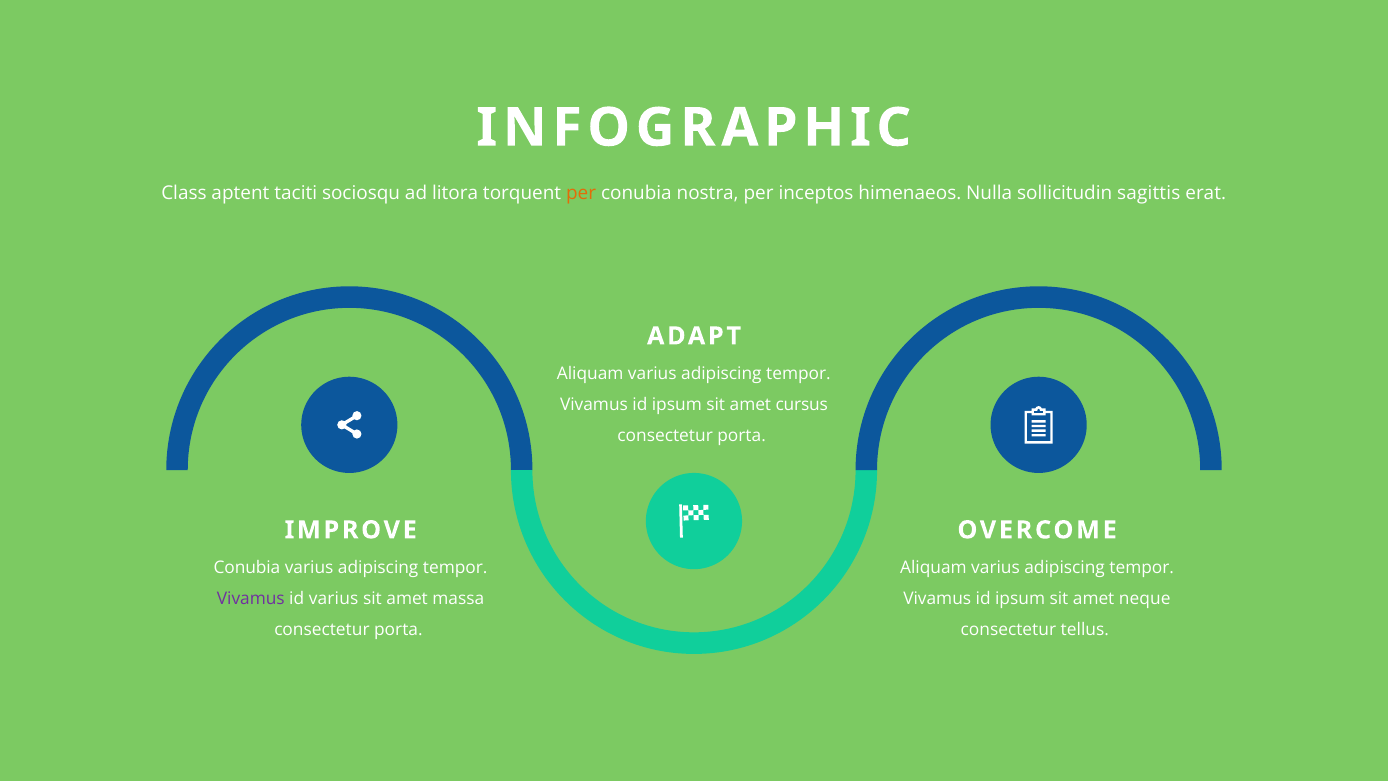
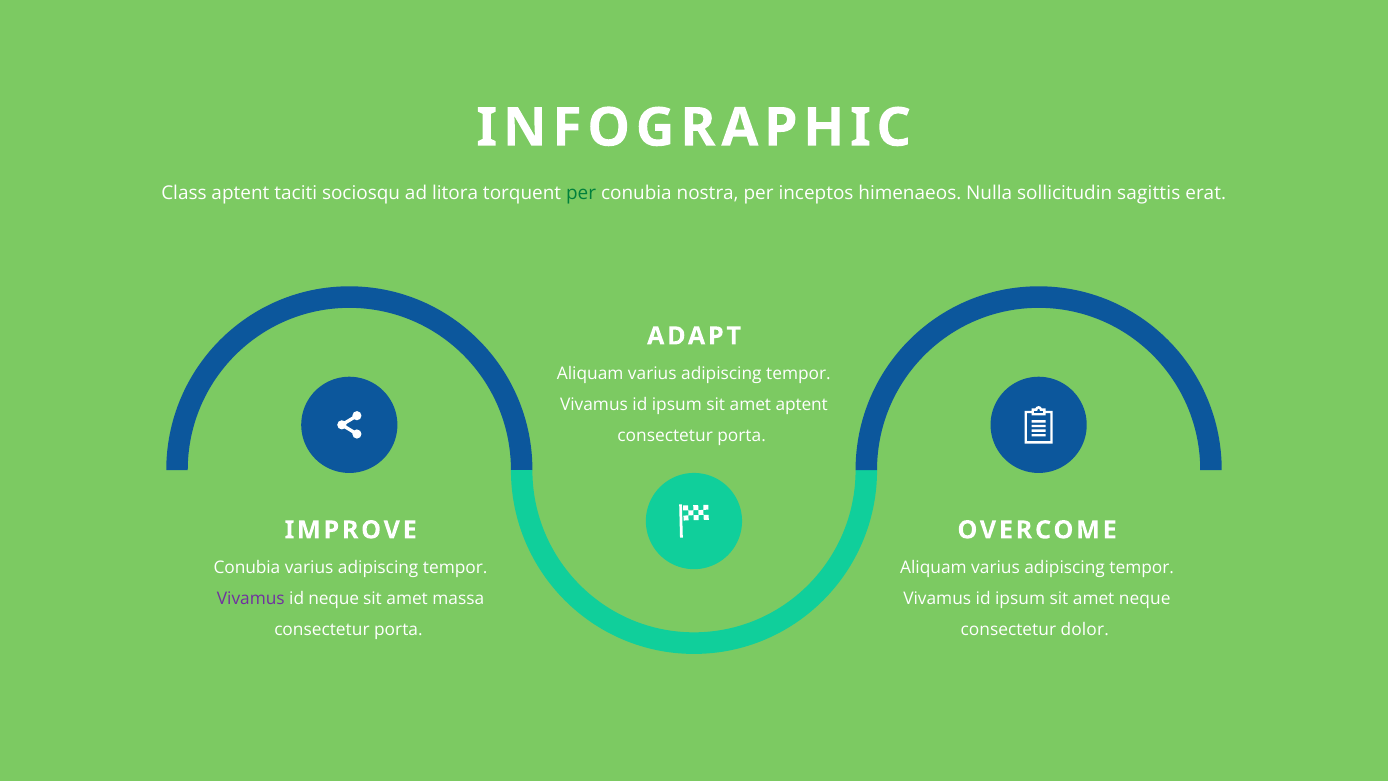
per colour: orange -> green (581, 193)
amet cursus: cursus -> aptent (802, 405)
id varius: varius -> neque (334, 599)
tellus: tellus -> dolor (1085, 630)
